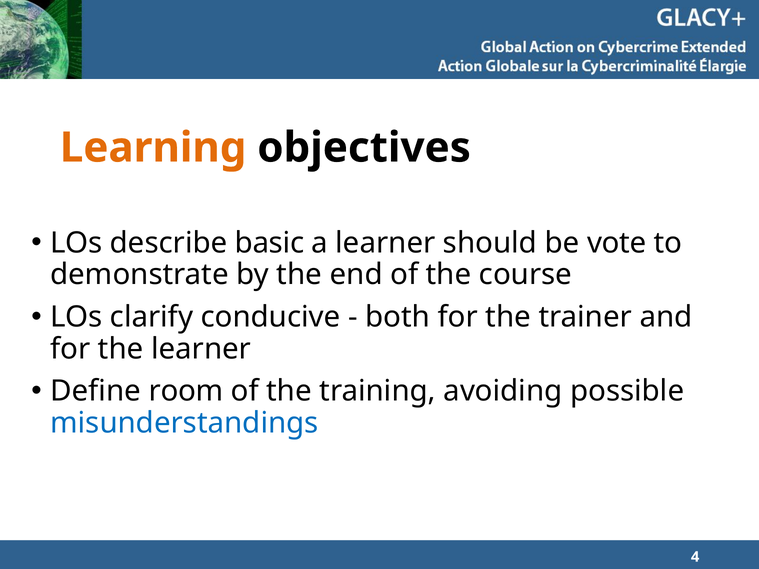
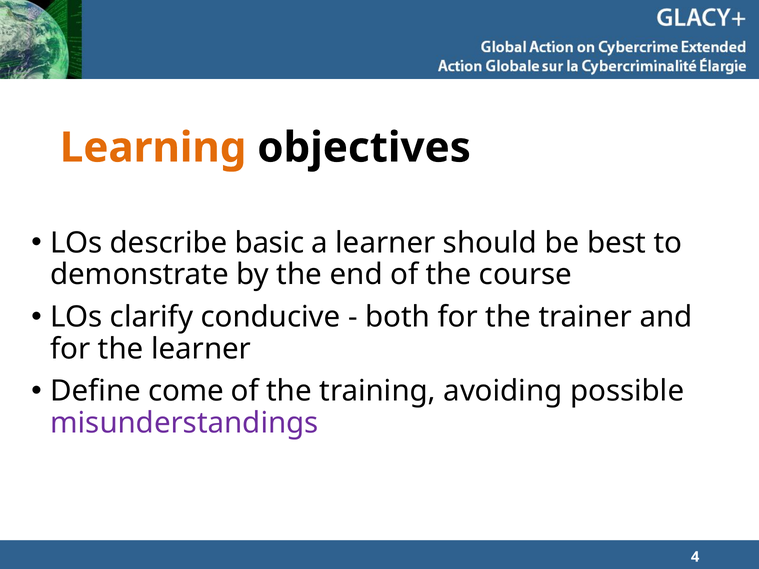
vote: vote -> best (617, 243)
room: room -> come (186, 391)
misunderstandings colour: blue -> purple (184, 423)
